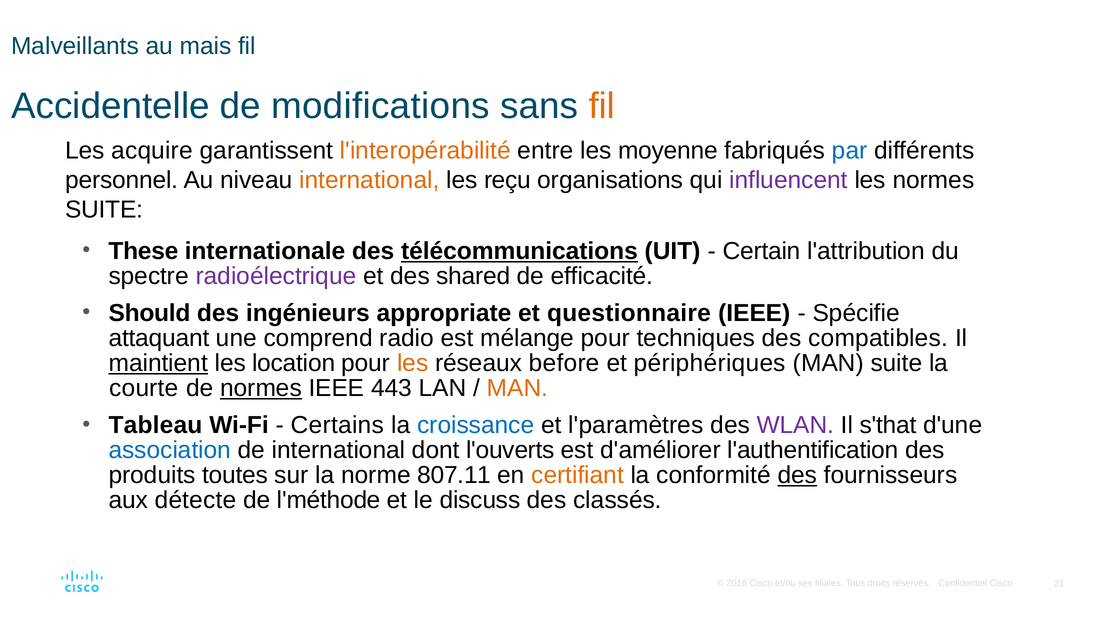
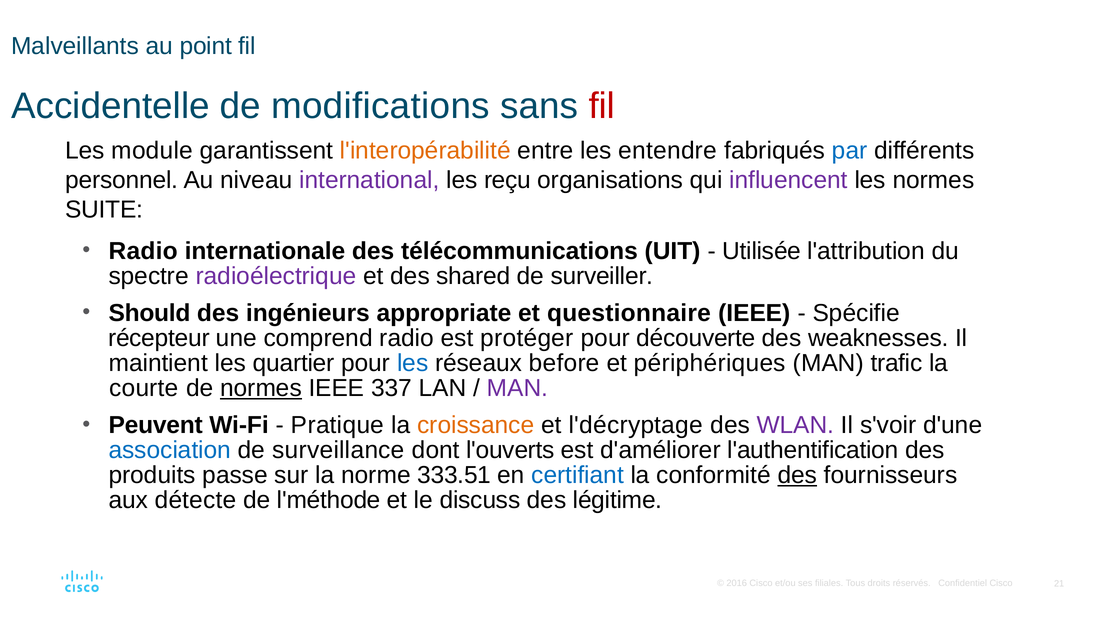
mais: mais -> point (206, 46)
fil colour: orange -> red (602, 106)
acquire: acquire -> module (152, 151)
moyenne: moyenne -> entendre (668, 151)
international colour: orange -> purple (369, 180)
These: These -> Radio (143, 251)
télécommunications underline: present -> none (519, 251)
Certain: Certain -> Utilisée (762, 251)
efficacité: efficacité -> surveiller (602, 276)
attaquant: attaquant -> récepteur (159, 338)
mélange: mélange -> protéger (527, 338)
techniques: techniques -> découverte (696, 338)
compatibles: compatibles -> weaknesses (878, 338)
maintient underline: present -> none (158, 363)
location: location -> quartier (294, 363)
les colour: orange -> blue (413, 363)
MAN suite: suite -> trafic (896, 363)
443: 443 -> 337 (392, 388)
MAN colour: orange -> purple (517, 388)
Tableau: Tableau -> Peuvent (156, 425)
Certains: Certains -> Pratique (338, 425)
croissance colour: blue -> orange (476, 425)
l'paramètres: l'paramètres -> l'décryptage (636, 425)
s'that: s'that -> s'voir (888, 425)
de international: international -> surveillance (338, 450)
toutes: toutes -> passe (235, 475)
807.11: 807.11 -> 333.51 (454, 475)
certifiant colour: orange -> blue (578, 475)
classés: classés -> légitime (618, 500)
